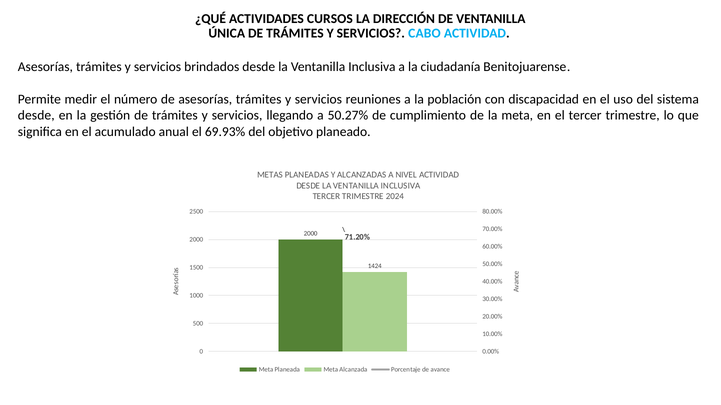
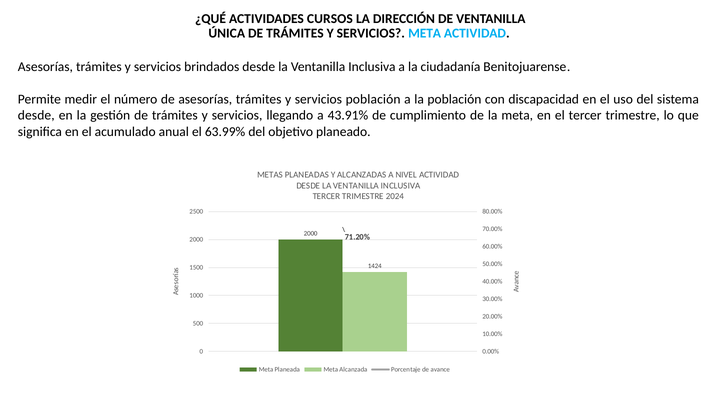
SERVICIOS CABO: CABO -> META (425, 33)
servicios reuniones: reuniones -> población (373, 99)
50.27%: 50.27% -> 43.91% (348, 116)
69.93%: 69.93% -> 63.99% (225, 132)
